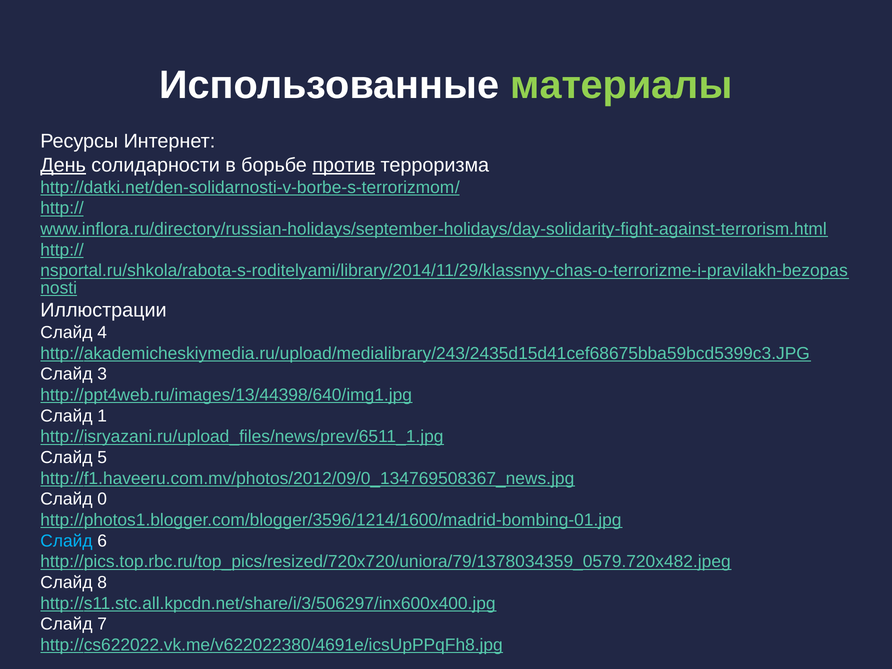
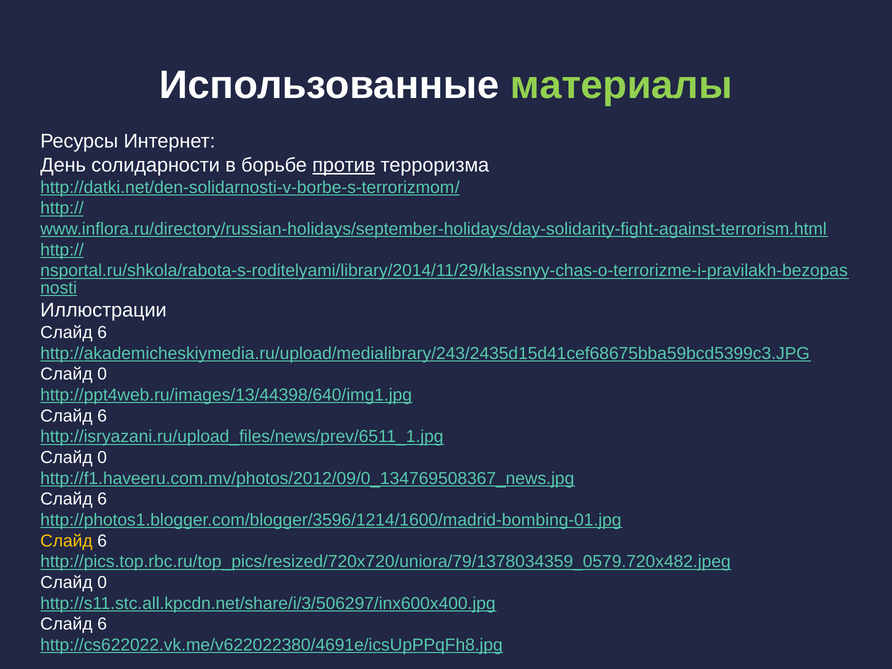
День underline: present -> none (63, 165)
4: 4 -> 6 (102, 333)
3: 3 -> 0 (102, 374)
1: 1 -> 6 (102, 416)
5: 5 -> 0 (102, 458)
0: 0 -> 6 (102, 499)
Слайд colour: light blue -> yellow (66, 541)
8: 8 -> 0 (102, 582)
7: 7 -> 6 (102, 624)
